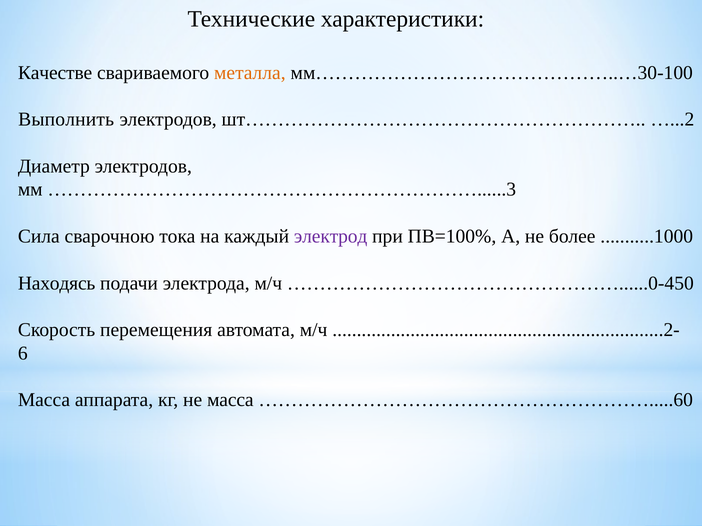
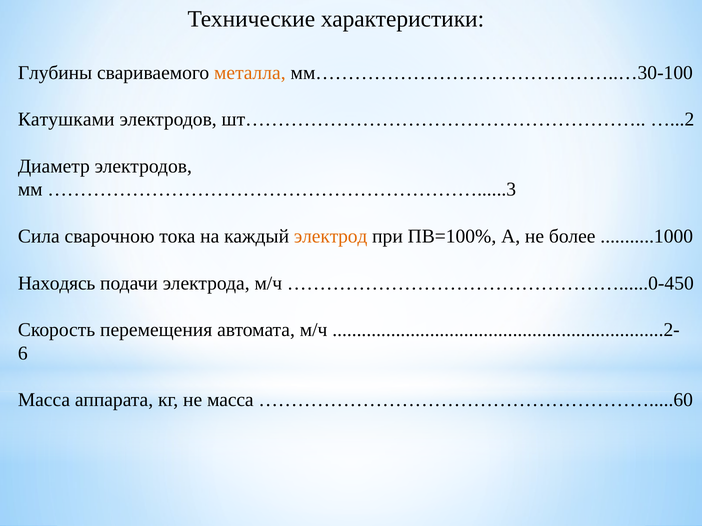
Качестве: Качестве -> Глубины (55, 73)
Выполнить: Выполнить -> Катушками (66, 120)
электрод colour: purple -> orange (331, 237)
